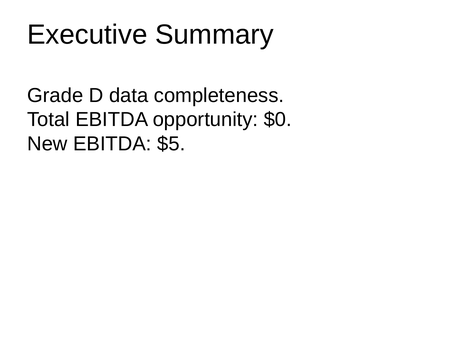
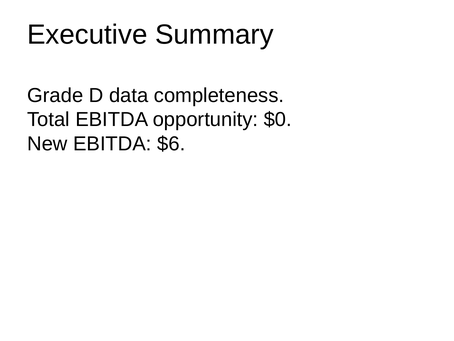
$5: $5 -> $6 (171, 144)
